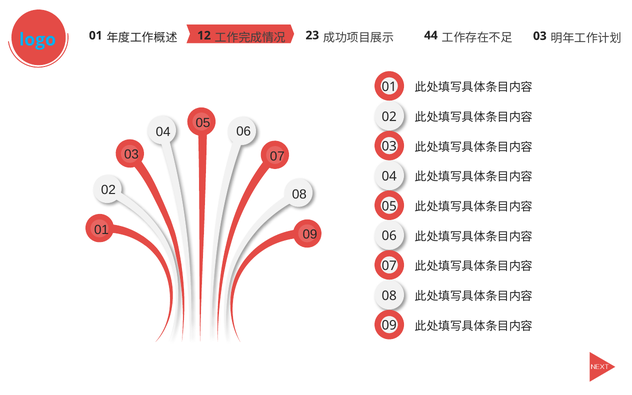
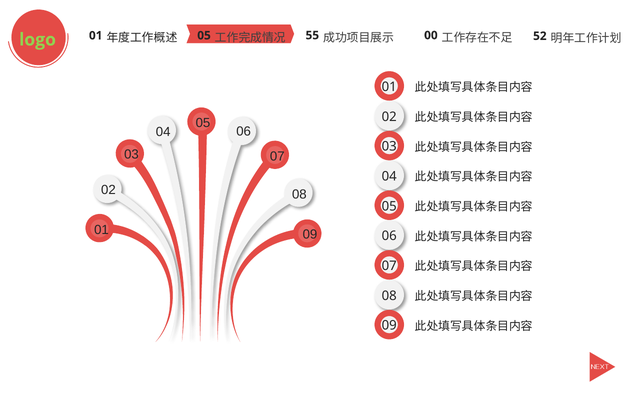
logo colour: light blue -> light green (37, 40)
12: 12 -> 05 (204, 36)
23: 23 -> 55 (312, 35)
44: 44 -> 00 (431, 35)
03: 03 -> 52 (540, 36)
